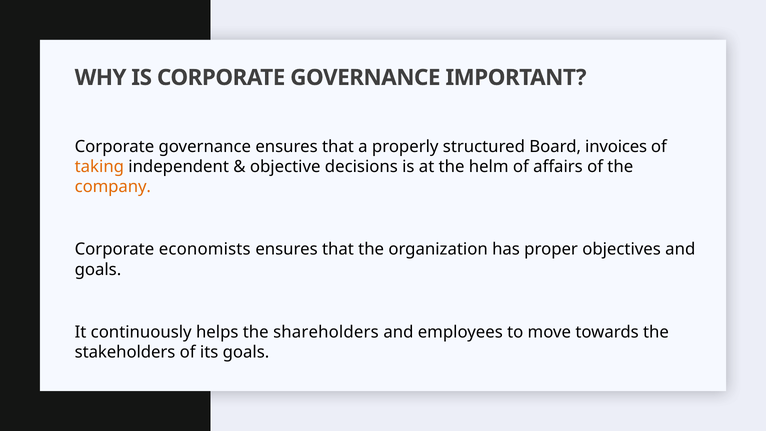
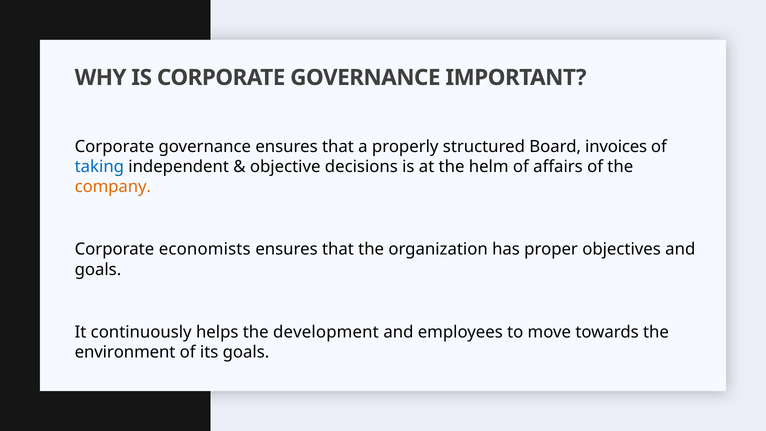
taking colour: orange -> blue (99, 167)
shareholders: shareholders -> development (326, 332)
stakeholders: stakeholders -> environment (125, 352)
